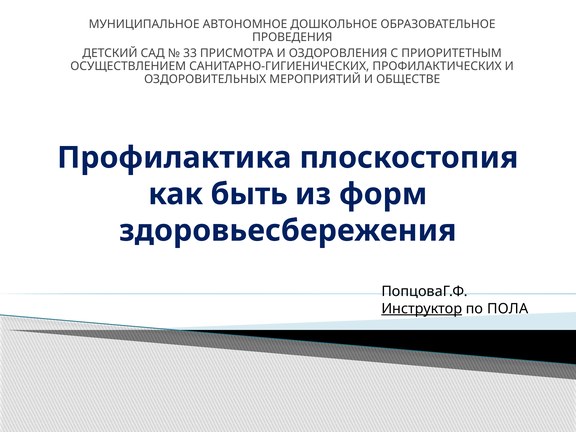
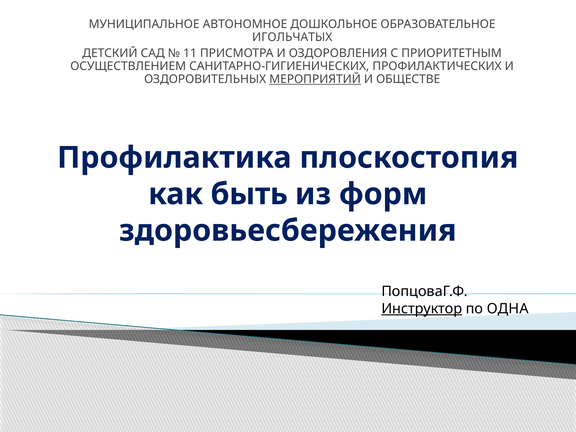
ПРОВЕДЕНИЯ: ПРОВЕДЕНИЯ -> ИГОЛЬЧАТЫХ (292, 37)
33: 33 -> 11 (190, 53)
МЕРОПРИЯТИЙ underline: none -> present (315, 79)
ПОЛА: ПОЛА -> ОДНА (508, 309)
